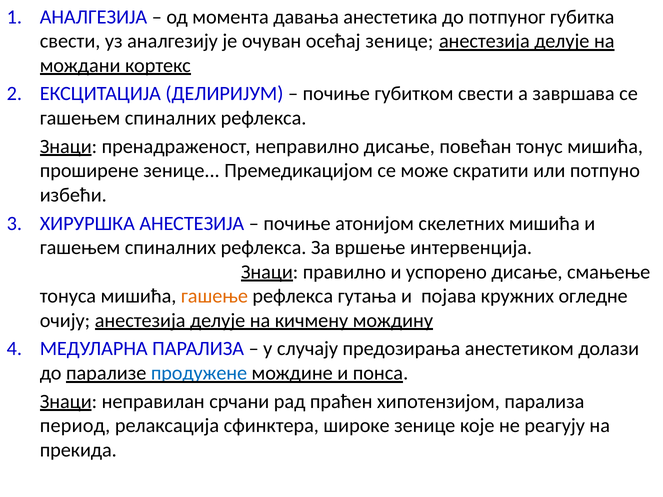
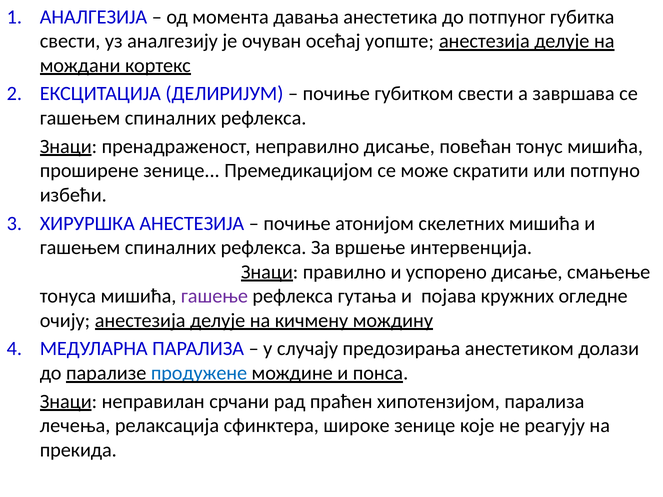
осећај зенице: зенице -> уопште (399, 41)
гашење colour: orange -> purple (214, 296)
период: период -> лечења (75, 426)
